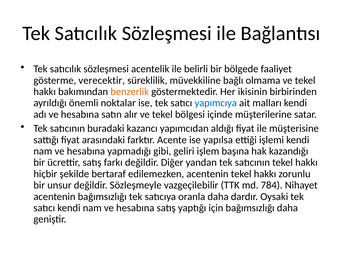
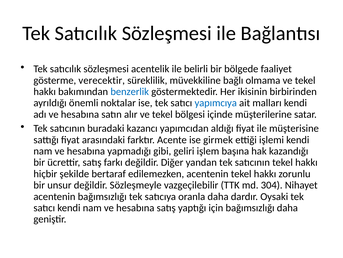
benzerlik colour: orange -> blue (130, 91)
yapılsa: yapılsa -> girmek (218, 139)
784: 784 -> 304 (272, 185)
